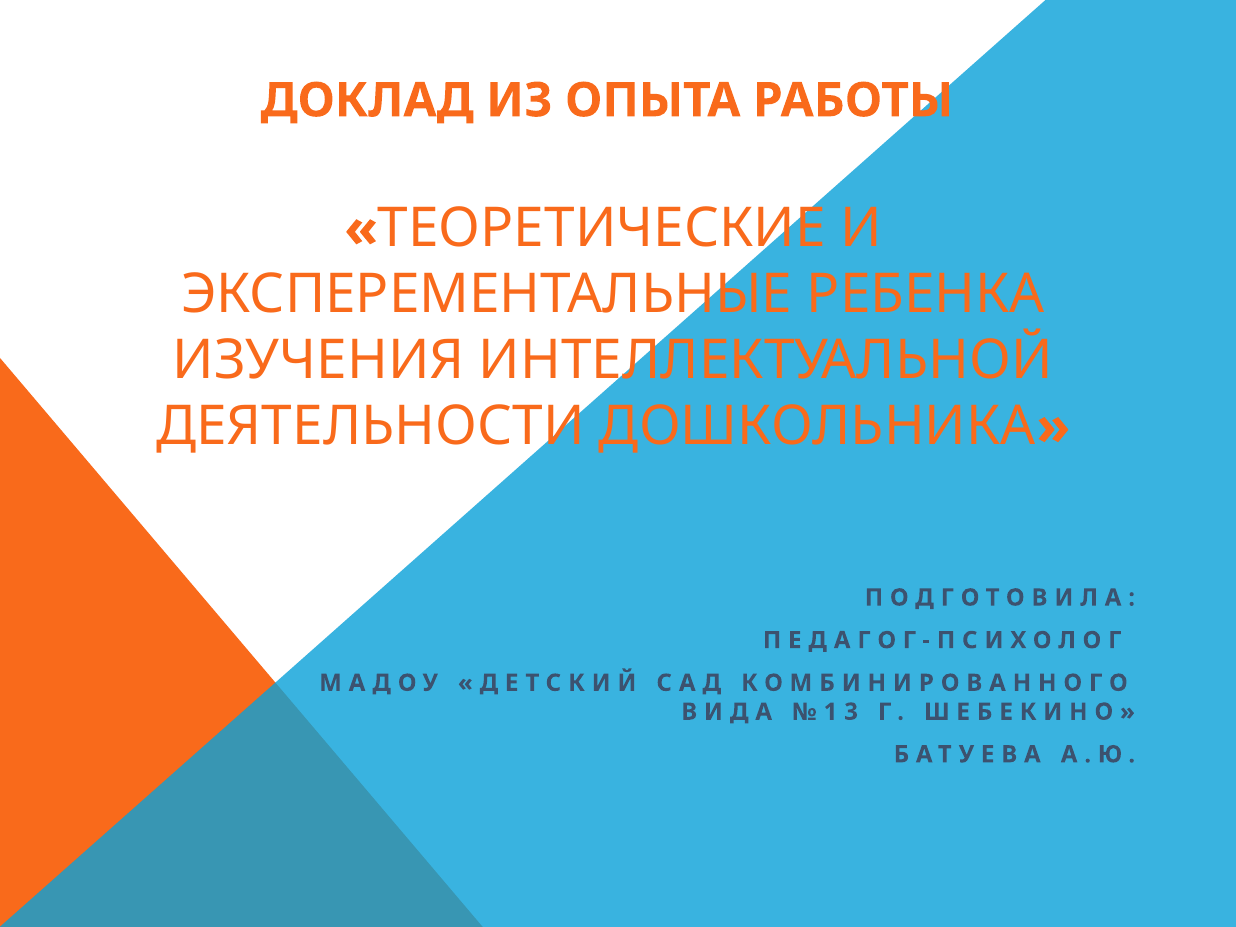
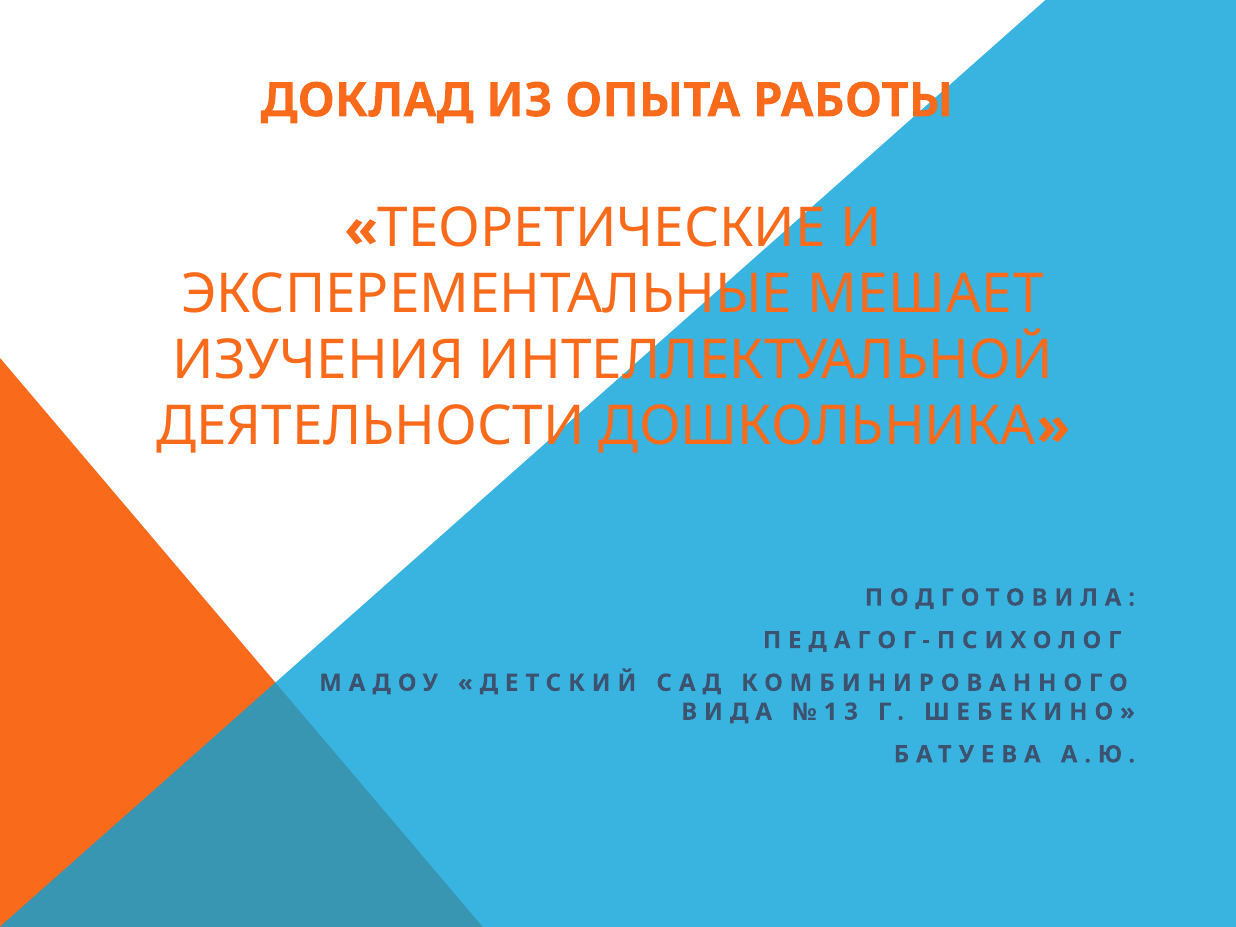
РЕБЕНКА: РЕБЕНКА -> МЕШАЕТ (926, 295)
